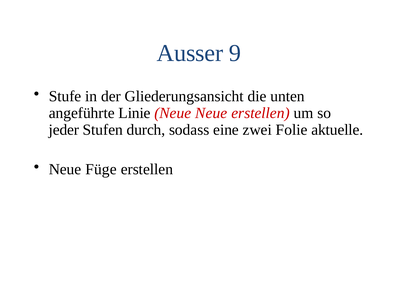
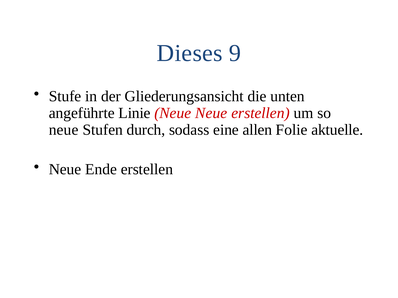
Ausser: Ausser -> Dieses (190, 53)
jeder: jeder -> neue (64, 130)
zwei: zwei -> allen (257, 130)
Füge: Füge -> Ende (101, 170)
